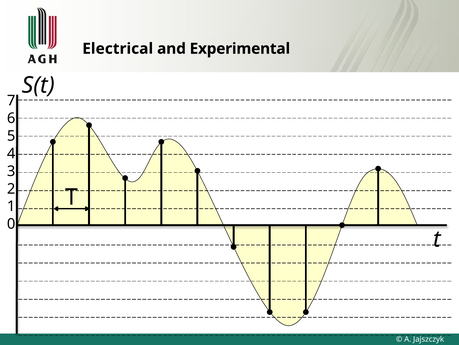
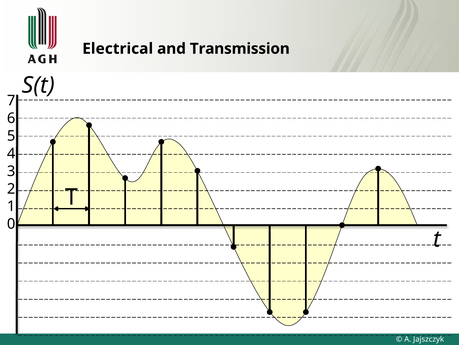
Experimental: Experimental -> Transmission (240, 49)
